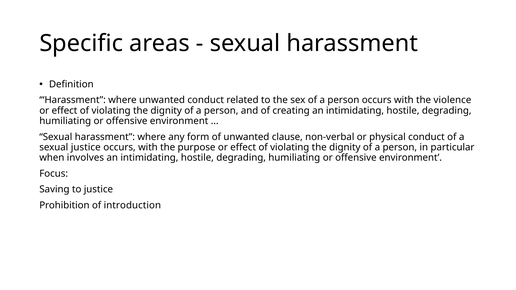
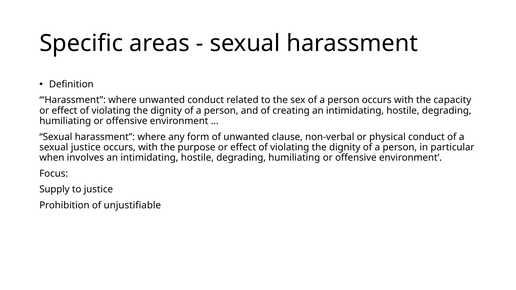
violence: violence -> capacity (452, 100)
Saving: Saving -> Supply (54, 189)
introduction: introduction -> unjustifiable (132, 205)
